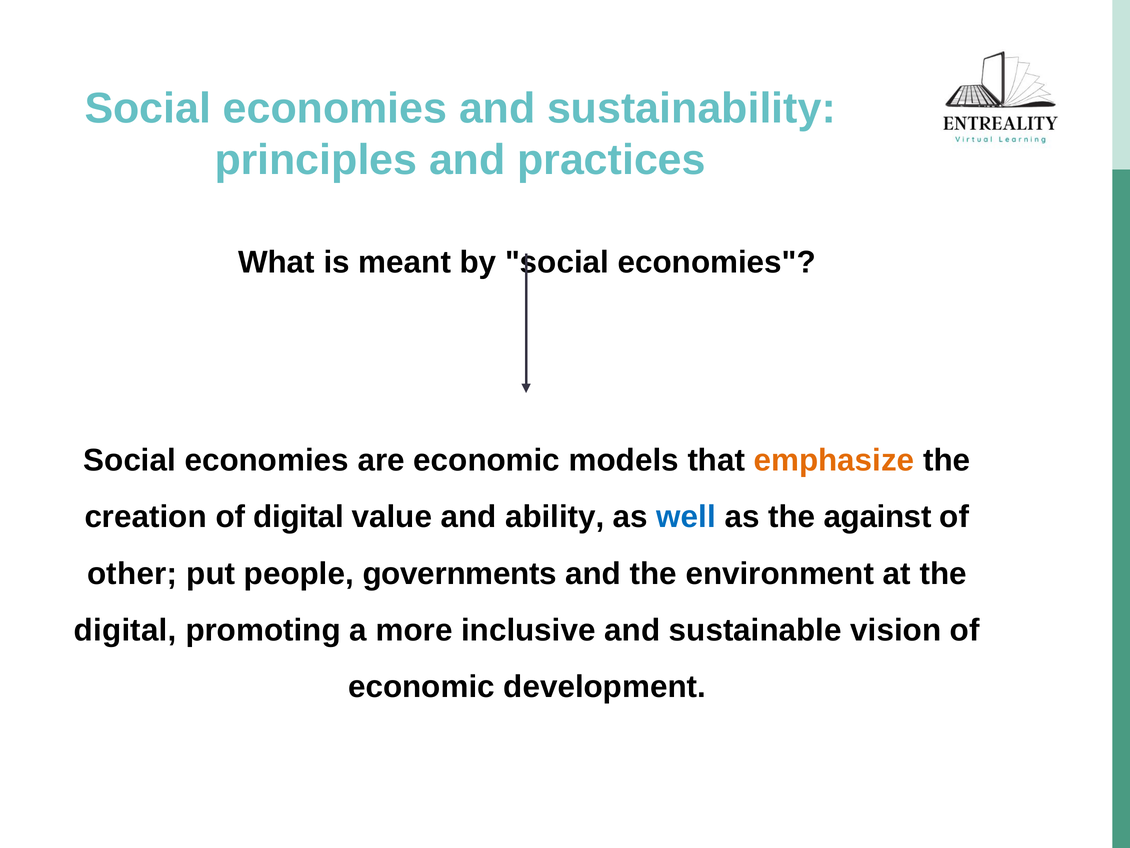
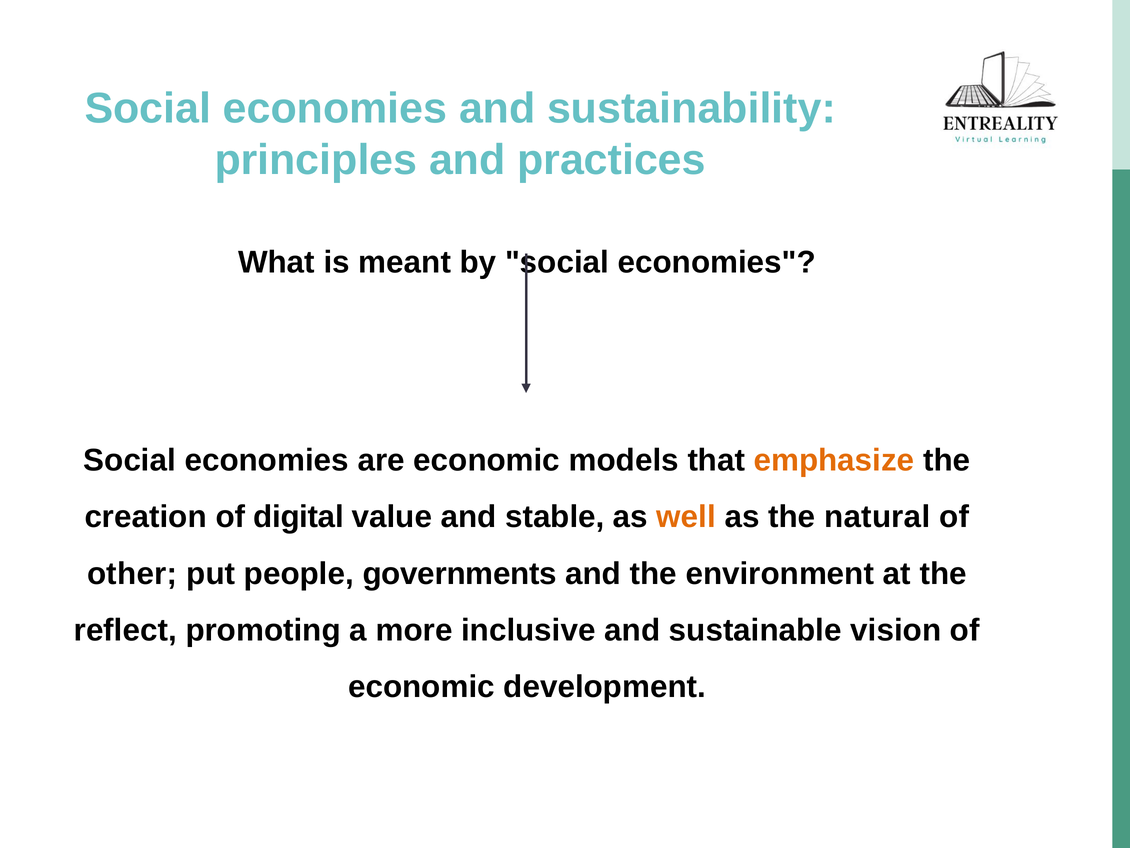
ability: ability -> stable (555, 517)
well colour: blue -> orange (686, 517)
against: against -> natural (877, 517)
digital: digital -> reflect (125, 630)
